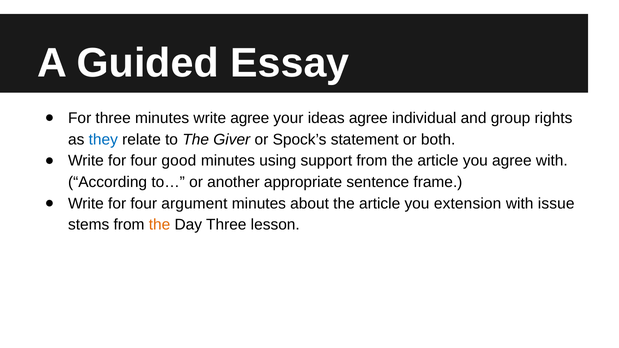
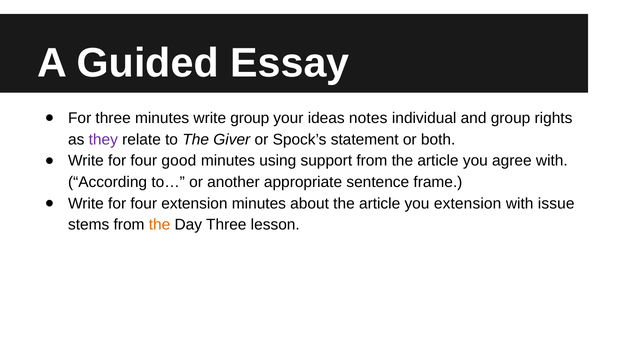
write agree: agree -> group (250, 118)
ideas agree: agree -> notes (368, 118)
they colour: blue -> purple (103, 140)
four argument: argument -> extension (194, 204)
